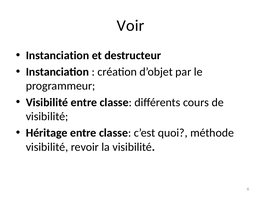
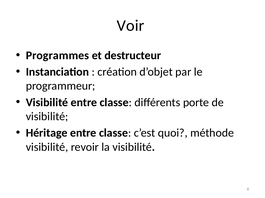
Instanciation: Instanciation -> Programmes (57, 56)
cours: cours -> porte (196, 103)
